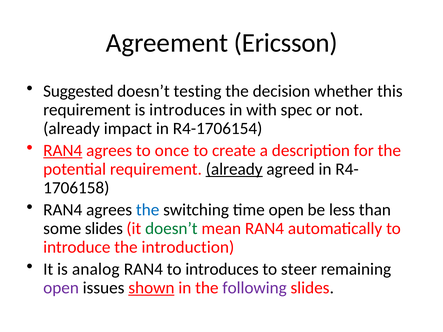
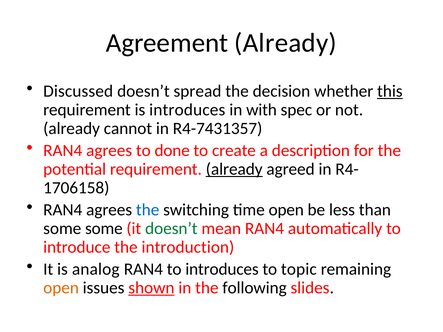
Agreement Ericsson: Ericsson -> Already (285, 43)
Suggested: Suggested -> Discussed (78, 91)
testing: testing -> spread (197, 91)
this underline: none -> present (390, 91)
impact: impact -> cannot (128, 129)
R4-1706154: R4-1706154 -> R4-7431357 (218, 129)
RAN4 underline: present -> none (63, 151)
once: once -> done (172, 151)
some slides: slides -> some (104, 229)
steer: steer -> topic (299, 269)
open colour: purple -> orange (61, 288)
following colour: purple -> black (255, 288)
